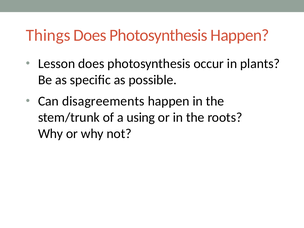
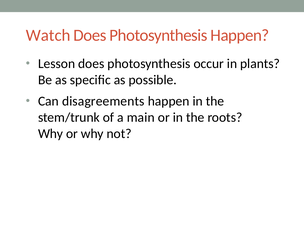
Things: Things -> Watch (48, 35)
using: using -> main (141, 117)
